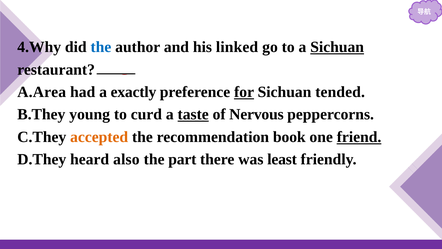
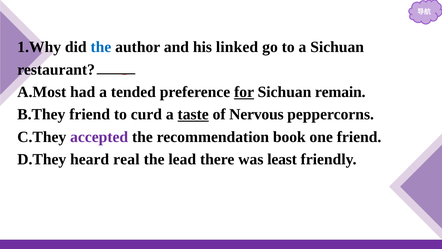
4.Why: 4.Why -> 1.Why (39, 47)
Sichuan underline: present -> none (337, 47)
A.Area: A.Area -> A.Most (42, 92)
exactly: exactly -> tended (133, 92)
tended: tended -> remain (340, 92)
B.They young: young -> friend (90, 114)
accepted colour: orange -> purple (99, 137)
friend underline: present -> none (359, 137)
also: also -> real (126, 159)
part: part -> lead (182, 159)
